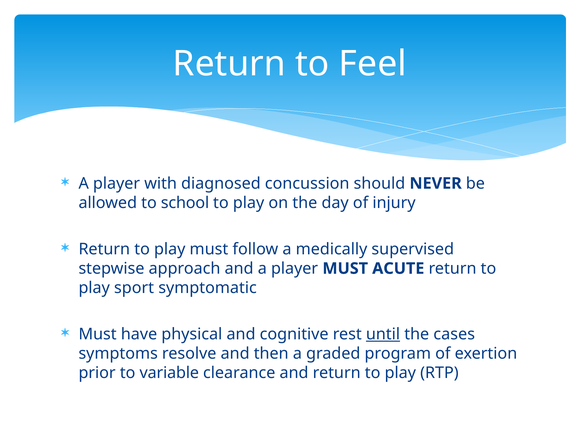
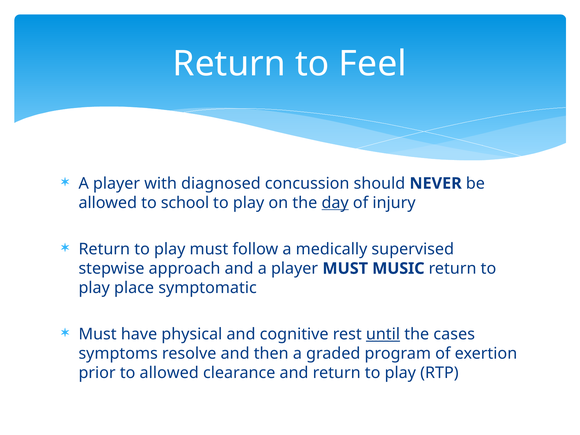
day underline: none -> present (335, 203)
ACUTE: ACUTE -> MUSIC (398, 268)
sport: sport -> place (134, 288)
to variable: variable -> allowed (169, 373)
